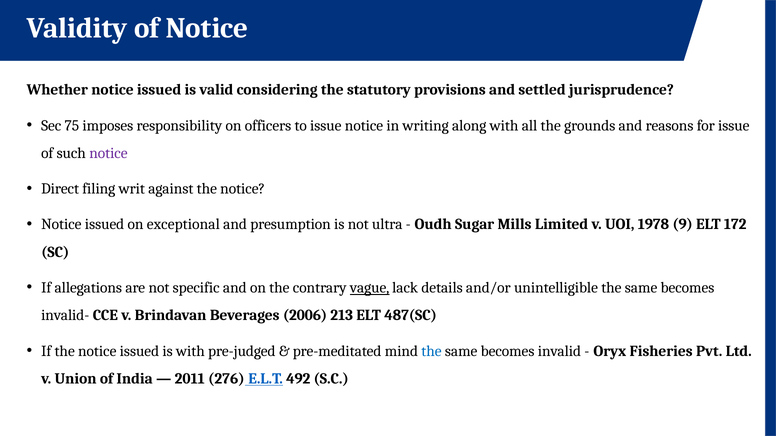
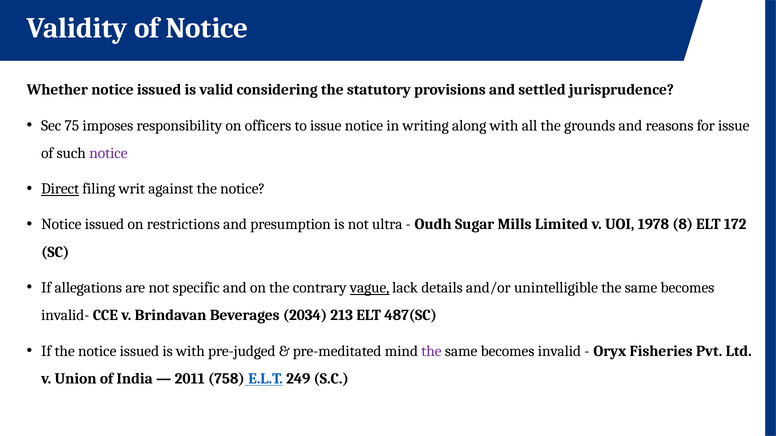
Direct underline: none -> present (60, 189)
exceptional: exceptional -> restrictions (183, 225)
9: 9 -> 8 (683, 225)
2006: 2006 -> 2034 (305, 316)
the colour: blue -> purple (431, 351)
276: 276 -> 758 (226, 379)
492: 492 -> 249 (298, 379)
